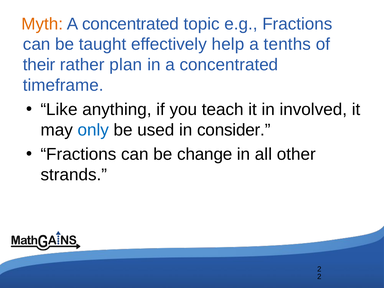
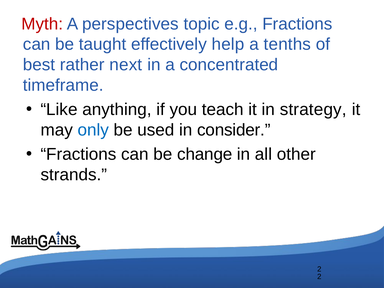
Myth colour: orange -> red (42, 24)
concentrated: concentrated -> perspectives (130, 24)
their: their -> best (39, 65)
plan: plan -> next (126, 65)
involved: involved -> strategy (313, 110)
